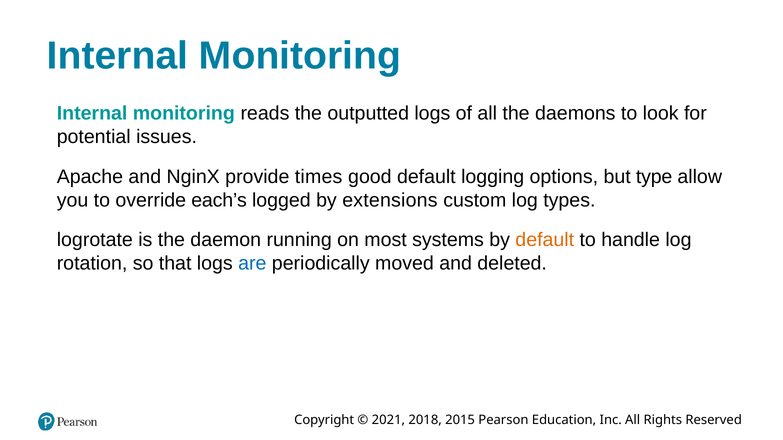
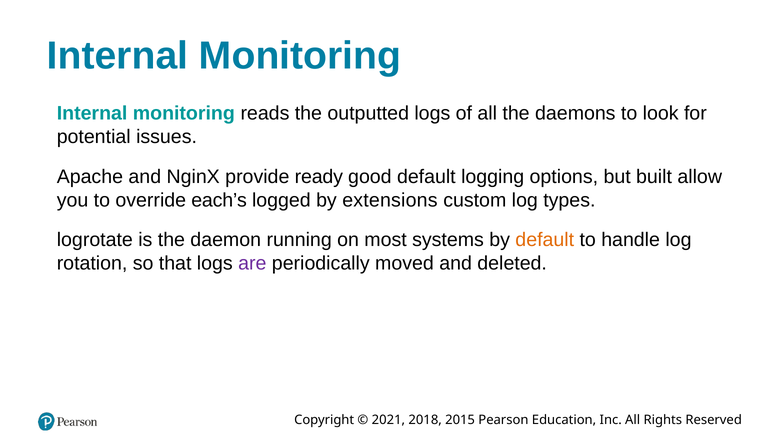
times: times -> ready (319, 177)
type: type -> built (654, 177)
are colour: blue -> purple (252, 264)
